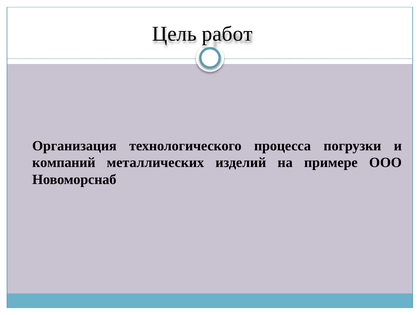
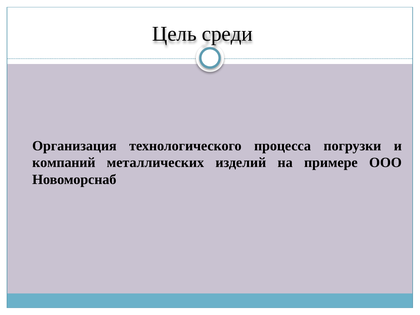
работ: работ -> среди (227, 34)
